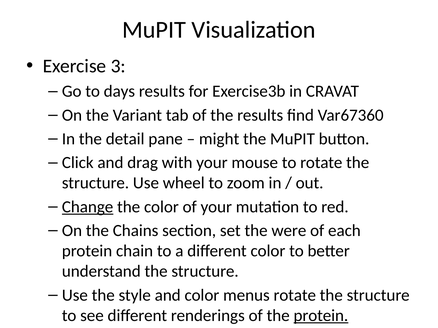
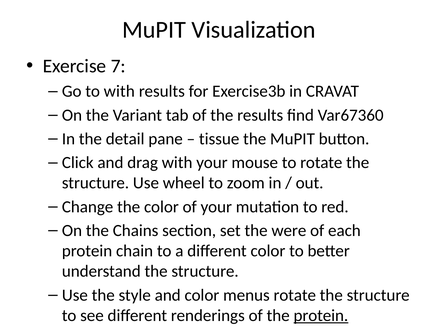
3: 3 -> 7 (118, 66)
to days: days -> with (119, 91)
might: might -> tissue (219, 139)
Change underline: present -> none (88, 207)
